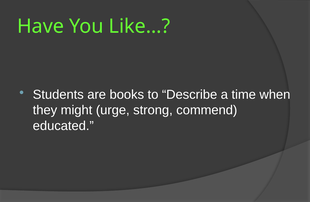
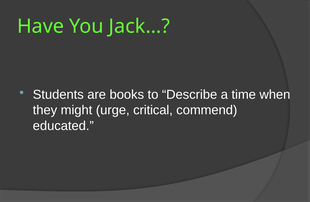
Like…: Like… -> Jack… (139, 26)
strong: strong -> critical (153, 110)
